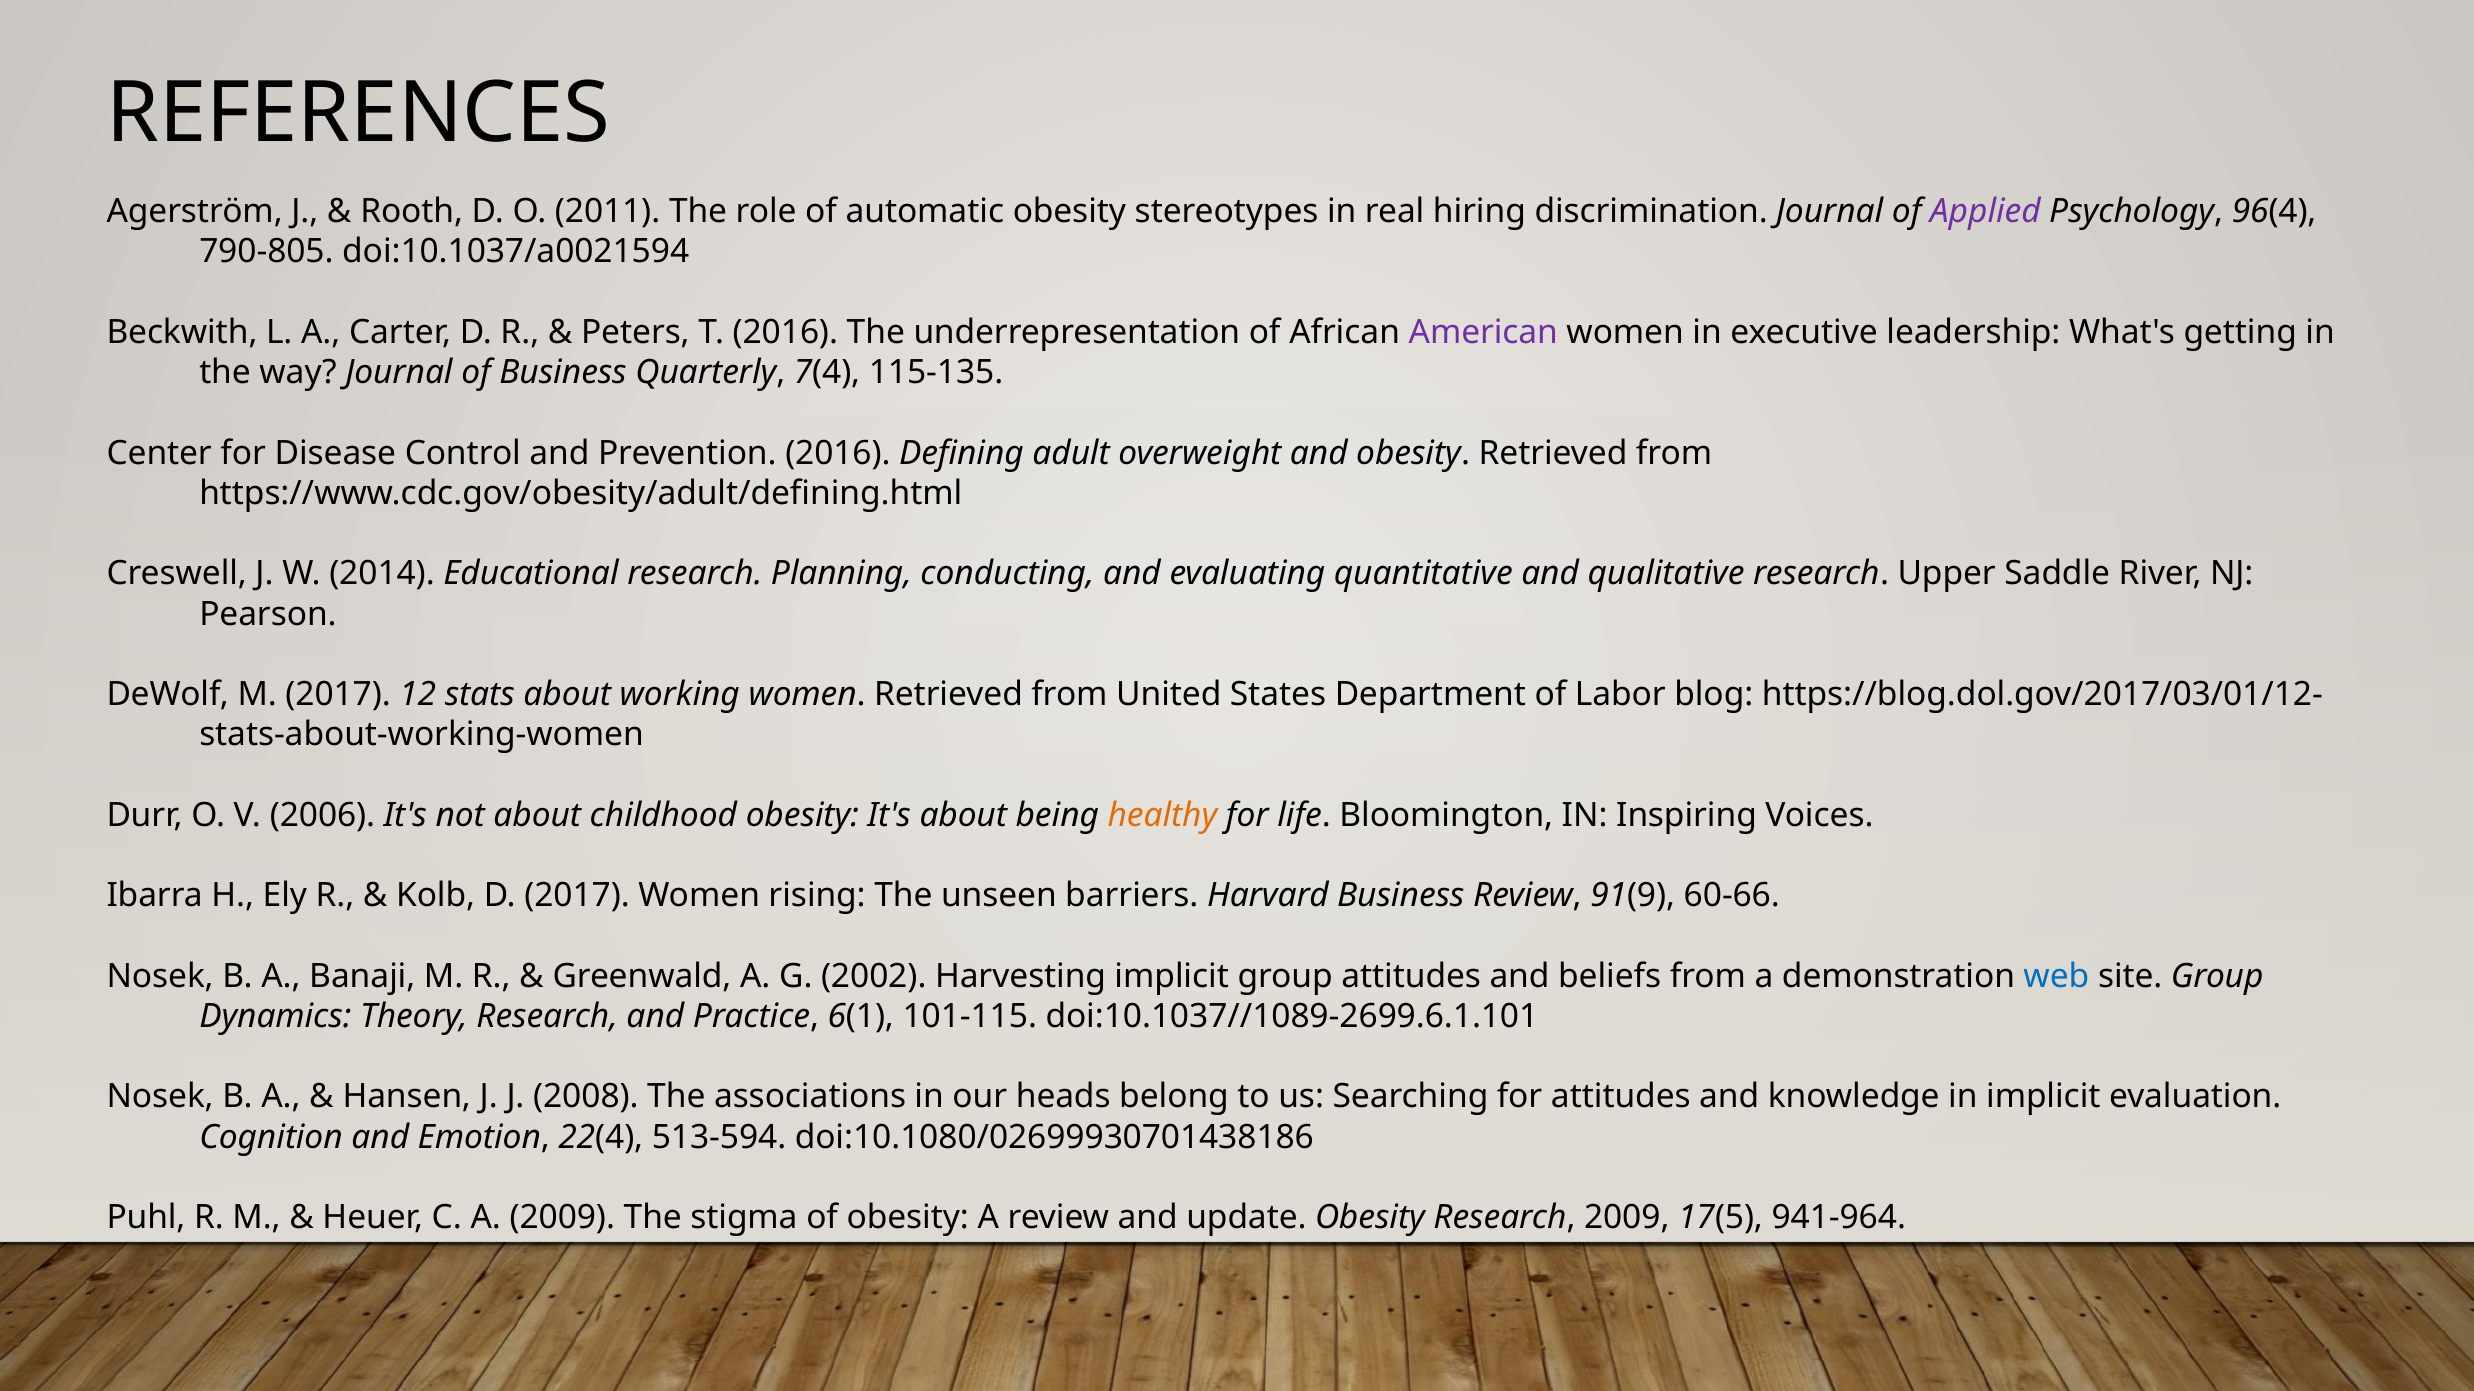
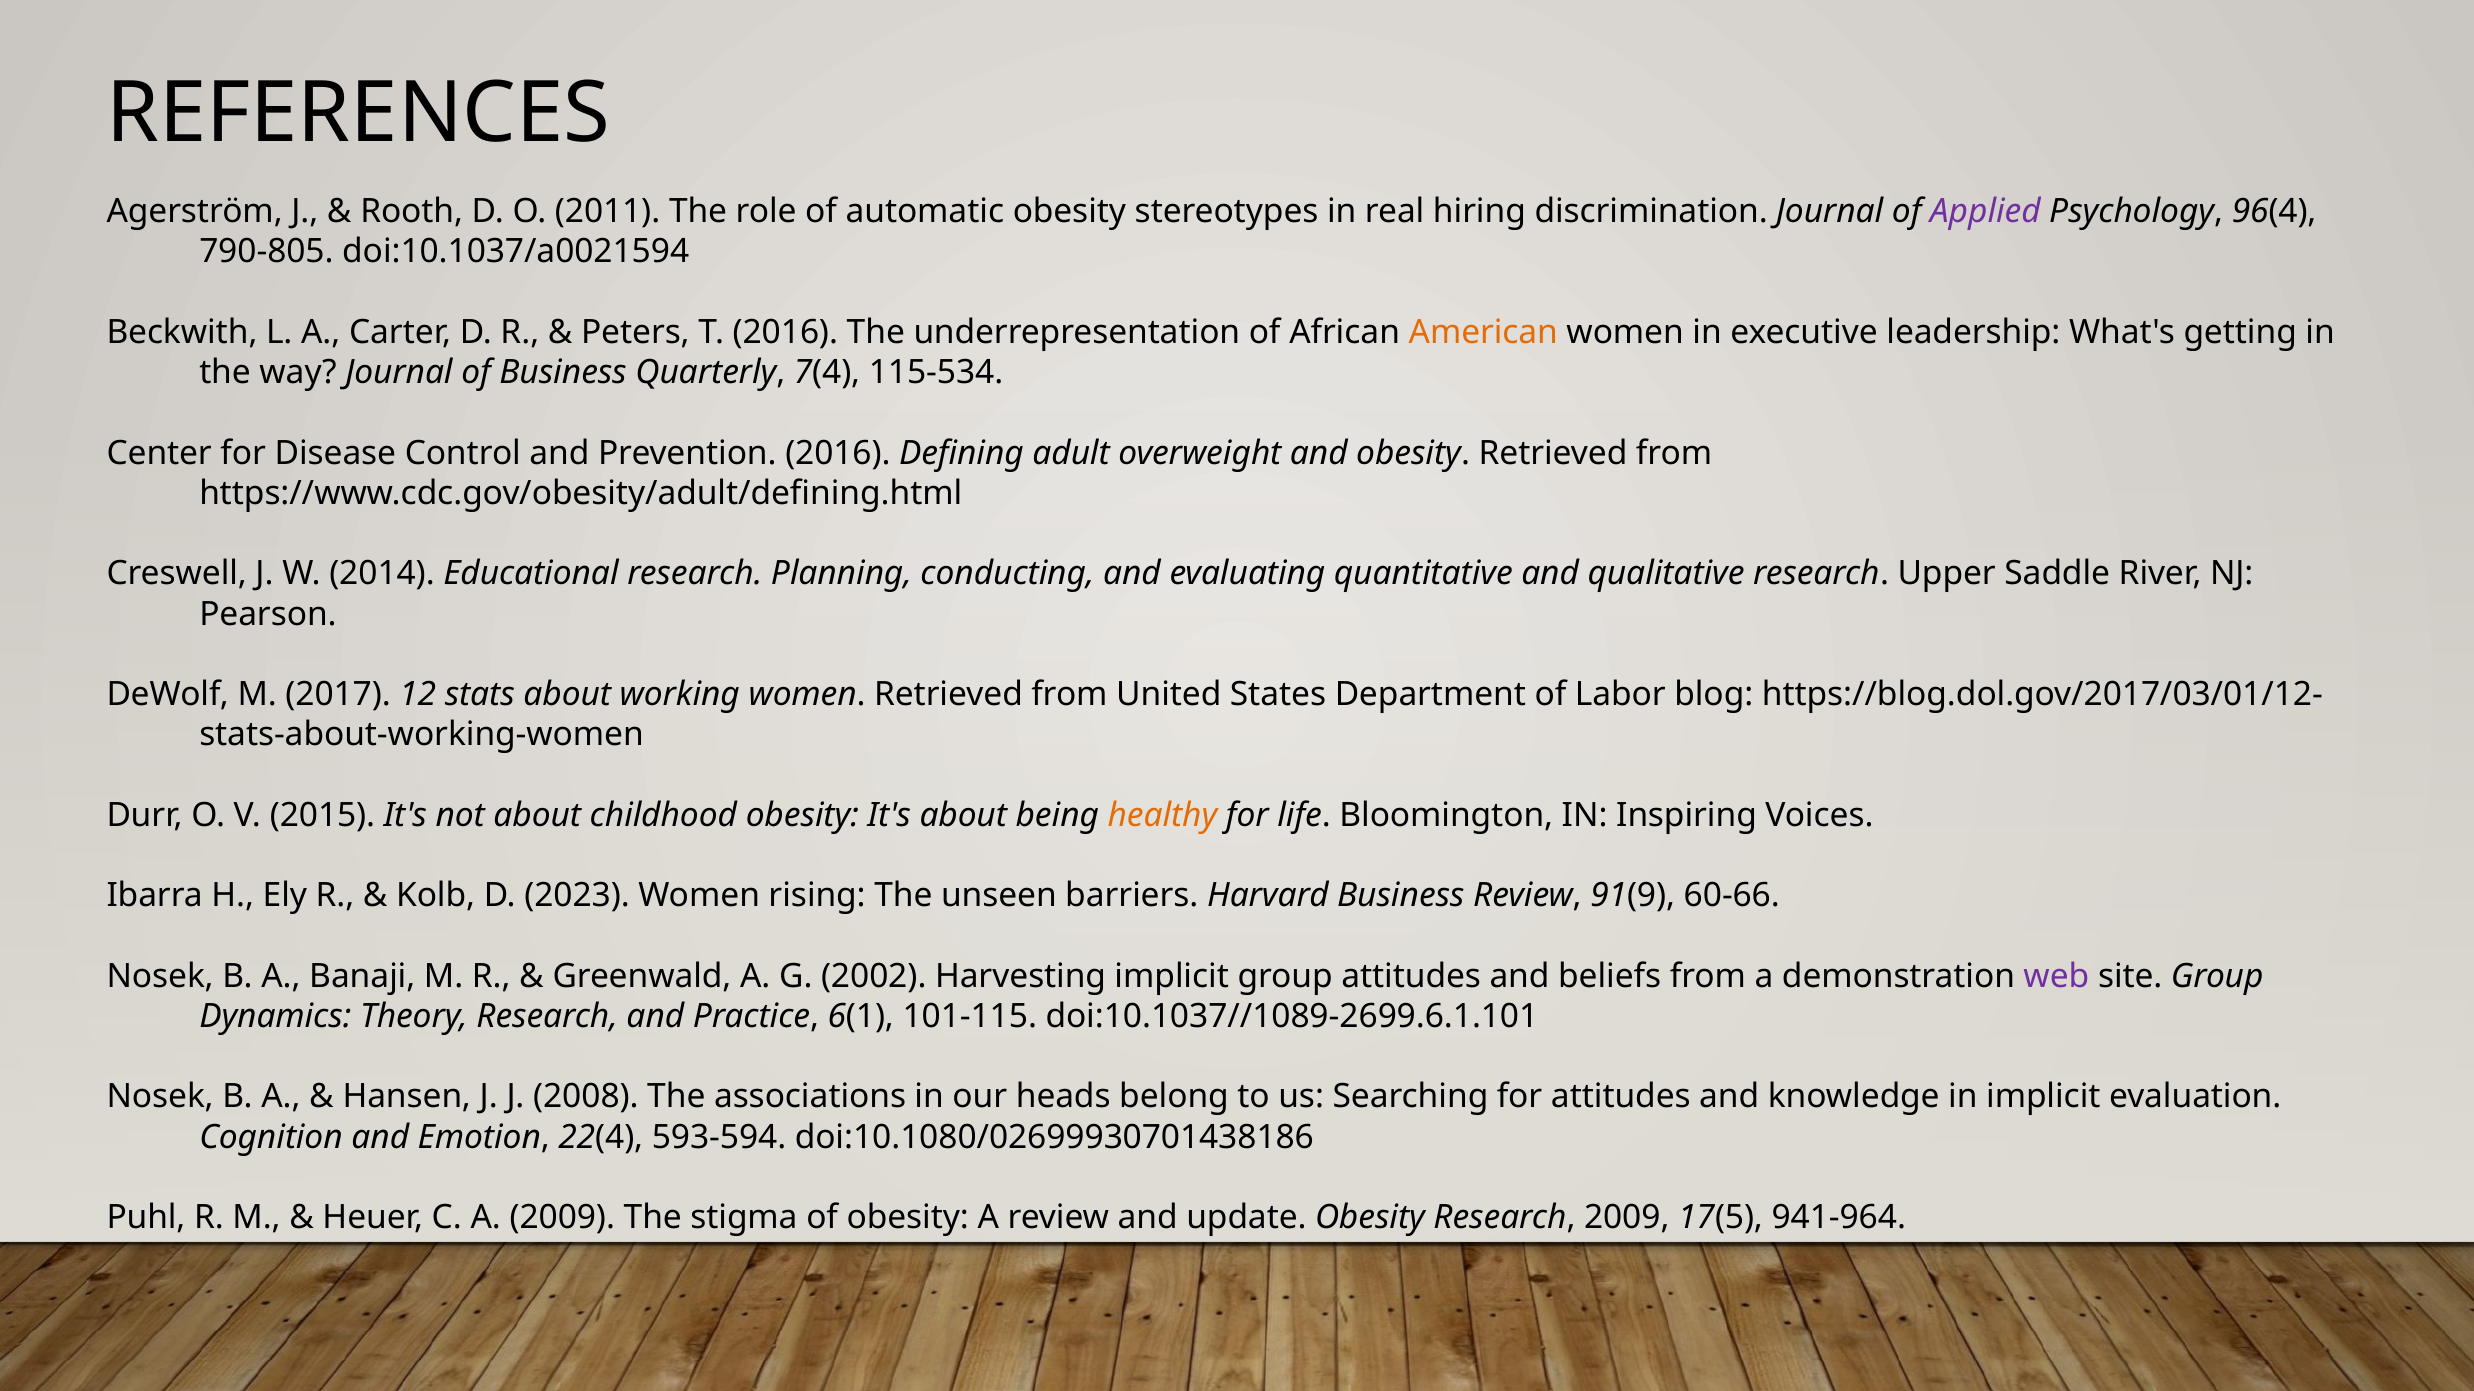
American colour: purple -> orange (1483, 332)
115-135: 115-135 -> 115-534 (936, 373)
2006: 2006 -> 2015 (323, 816)
D 2017: 2017 -> 2023 (577, 896)
web colour: blue -> purple (2056, 977)
513-594: 513-594 -> 593-594 (719, 1138)
